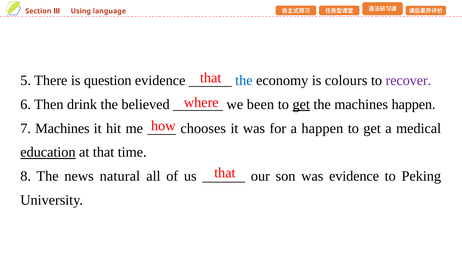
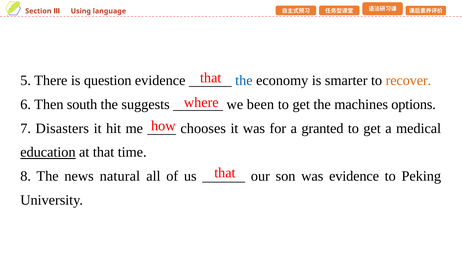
colours: colours -> smarter (346, 80)
recover colour: purple -> orange (408, 80)
drink: drink -> south (82, 104)
believed: believed -> suggests (146, 104)
get underline: present -> none (301, 104)
machines happen: happen -> options (414, 104)
7 Machines: Machines -> Disasters (62, 128)
a happen: happen -> granted (322, 128)
